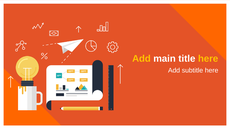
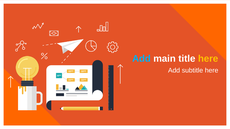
Add colour: yellow -> light blue (141, 59)
